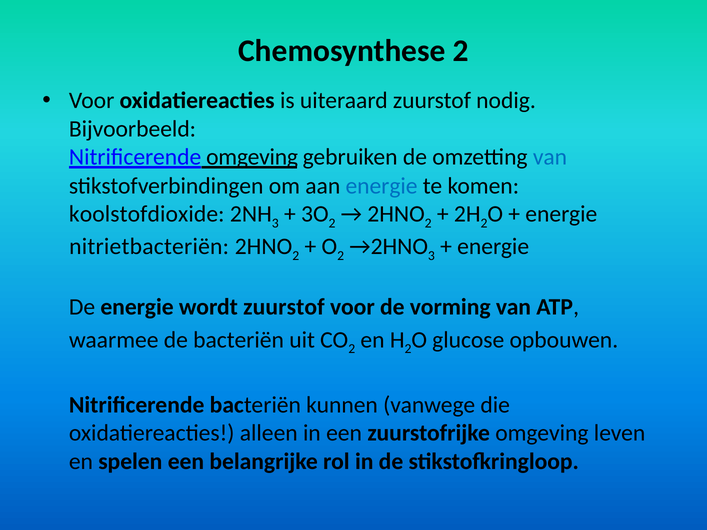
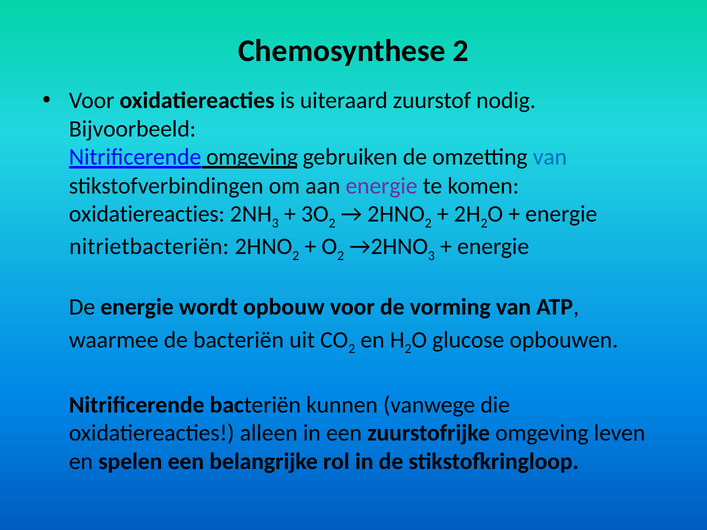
energie colour: blue -> purple (382, 186)
koolstofdioxide: koolstofdioxide -> oxidatiereacties (147, 214)
wordt zuurstof: zuurstof -> opbouw (284, 307)
